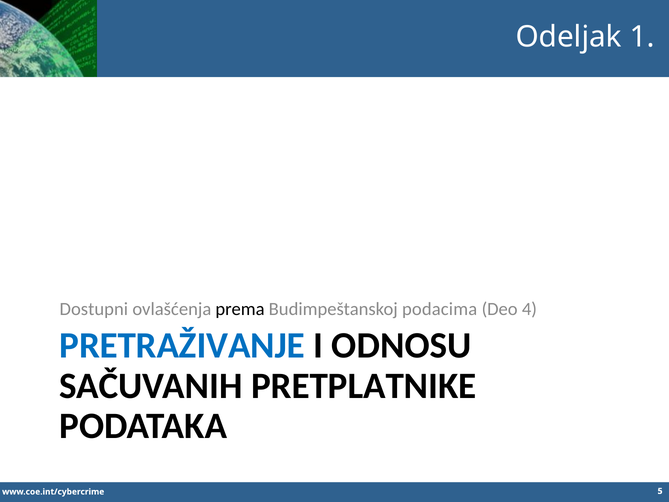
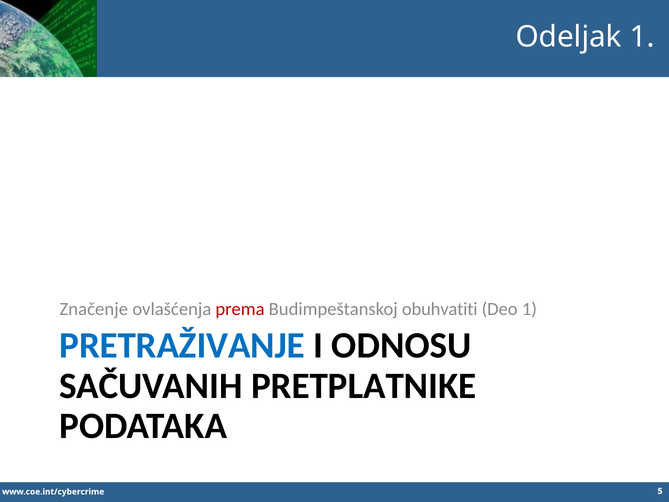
Dostupni: Dostupni -> Značenje (94, 309)
prema colour: black -> red (240, 309)
podacima: podacima -> obuhvatiti (440, 309)
Deo 4: 4 -> 1 (529, 309)
